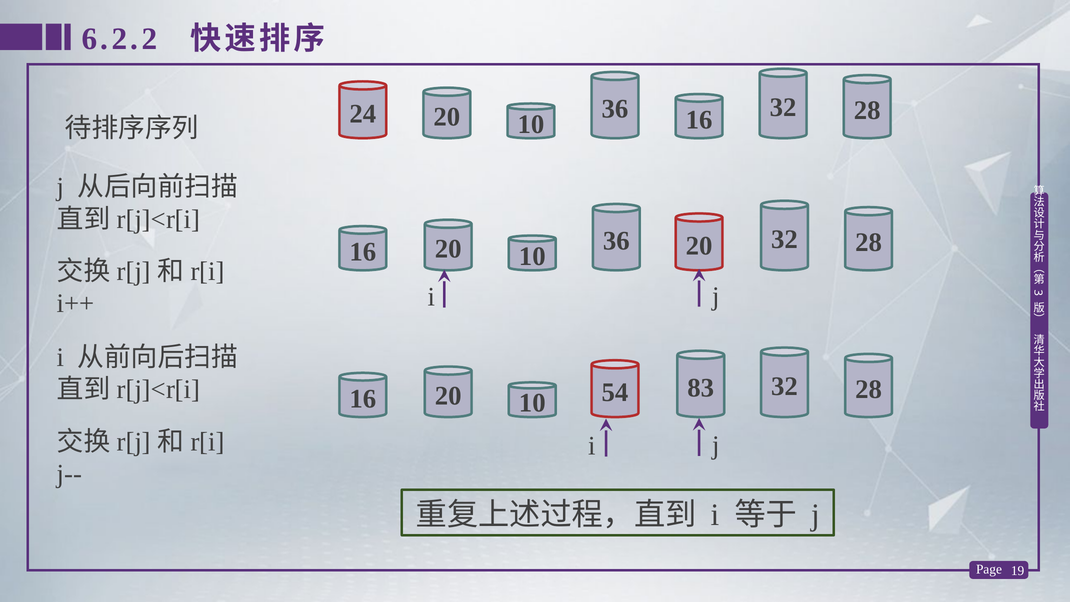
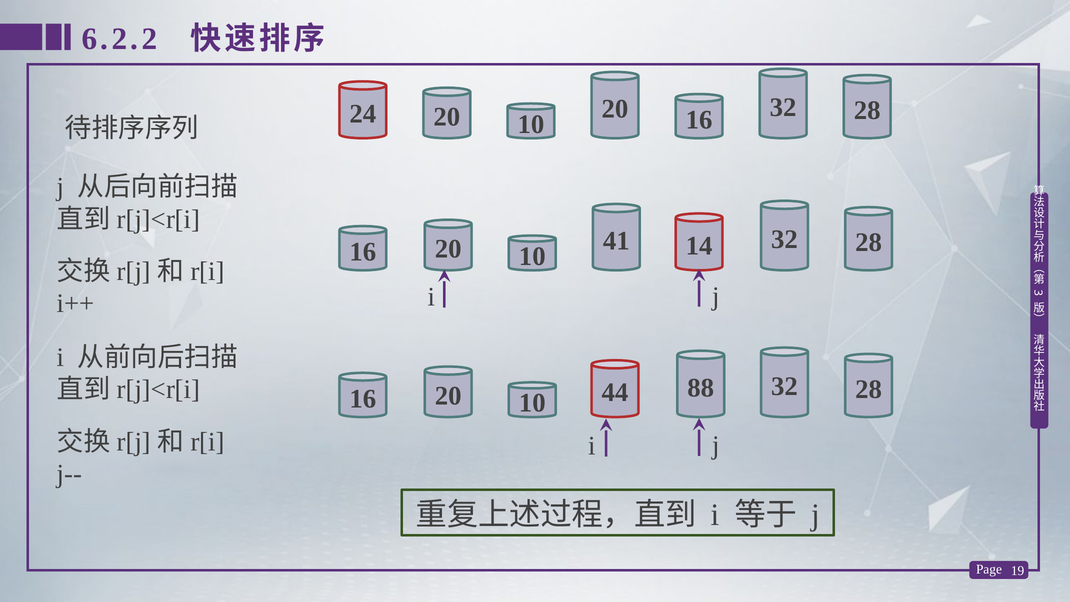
24 20 36: 36 -> 20 (615, 109)
36: 36 -> 41 (616, 241)
16 20: 20 -> 14 (699, 246)
83: 83 -> 88 (701, 388)
54: 54 -> 44 (615, 392)
